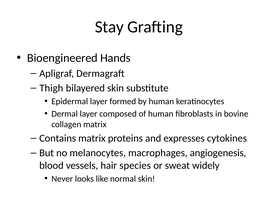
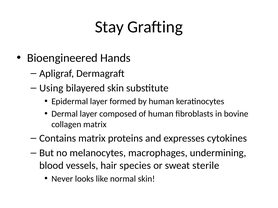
Thigh: Thigh -> Using (51, 88)
angiogenesis: angiogenesis -> undermining (218, 153)
widely: widely -> sterile (206, 166)
